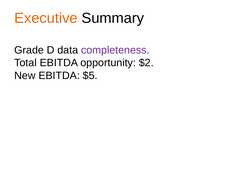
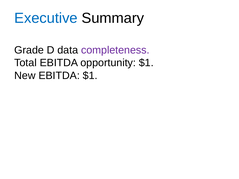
Executive colour: orange -> blue (46, 18)
opportunity $2: $2 -> $1 (146, 63)
EBITDA $5: $5 -> $1 (90, 76)
